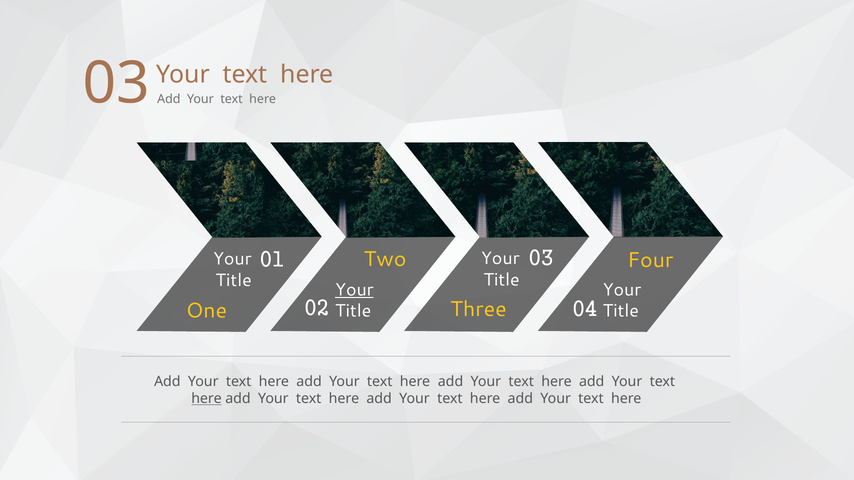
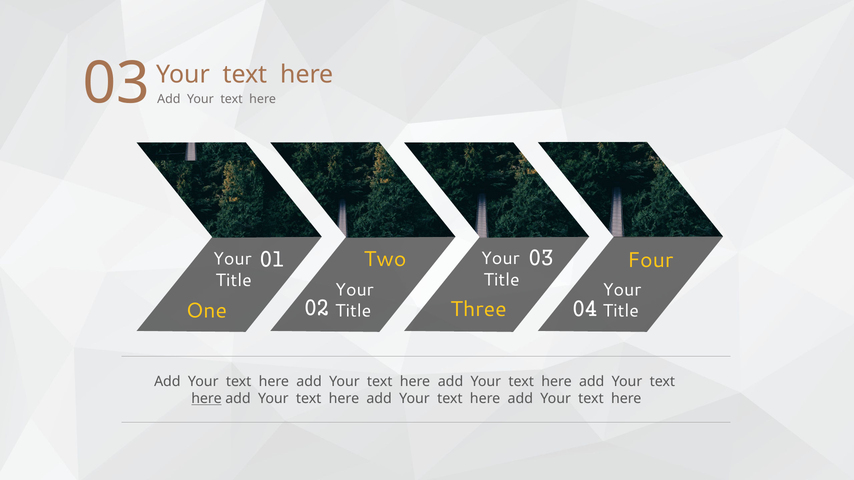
Your underline: present -> none (354, 290)
